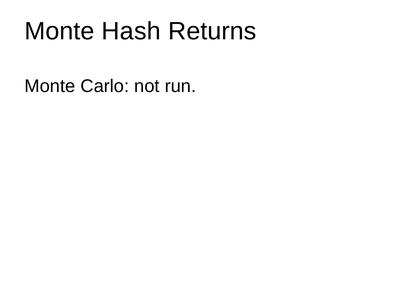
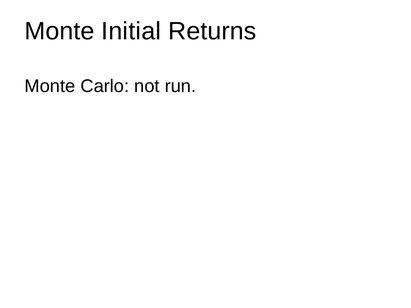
Hash: Hash -> Initial (131, 31)
